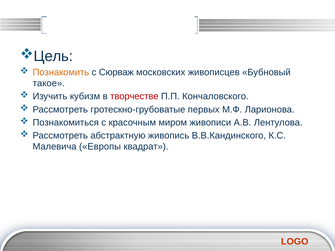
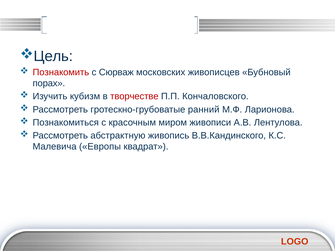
Познакомить colour: orange -> red (61, 72)
такое: такое -> порах (49, 83)
первых: первых -> ранний (204, 110)
